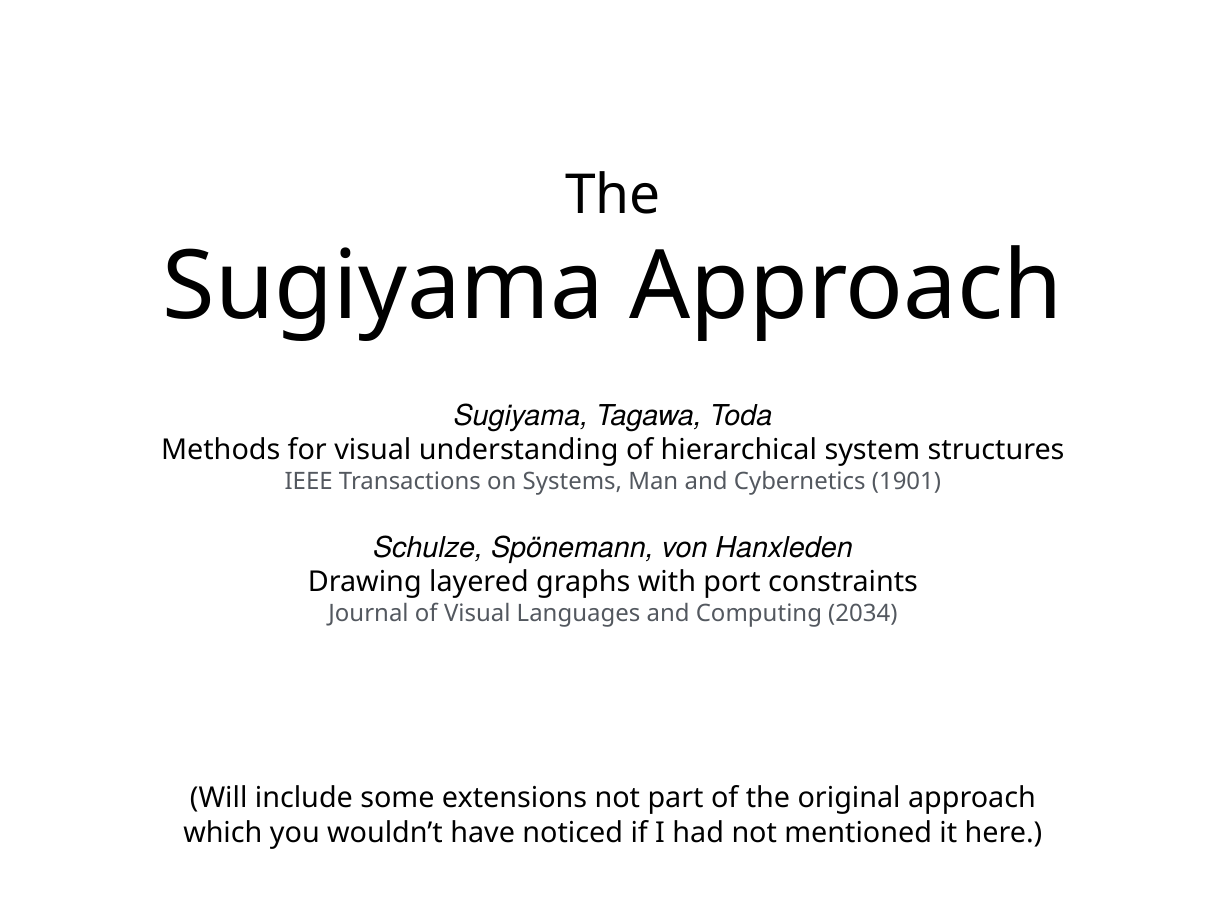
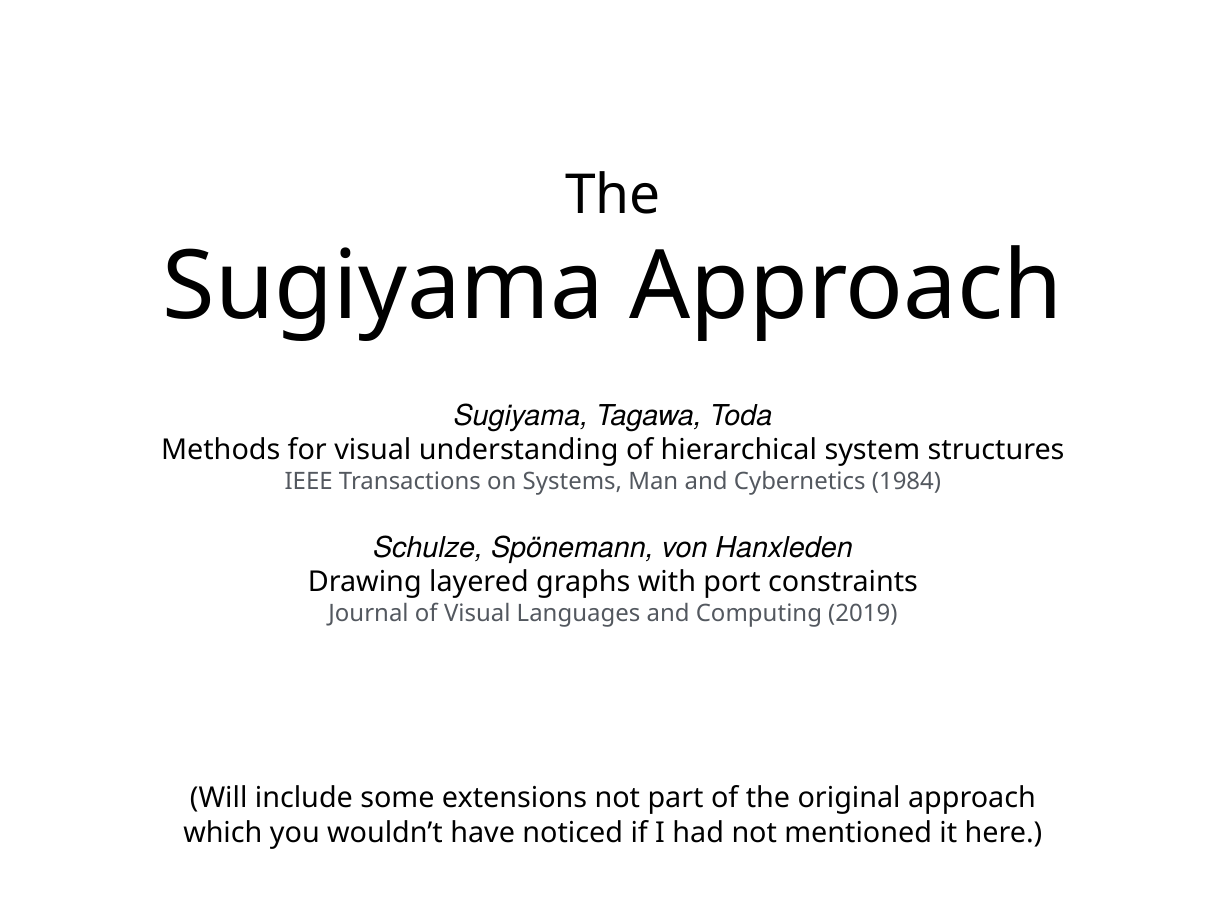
1901: 1901 -> 1984 (906, 481)
2034: 2034 -> 2019 (863, 613)
